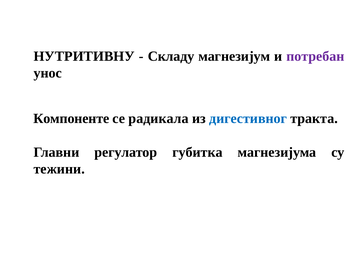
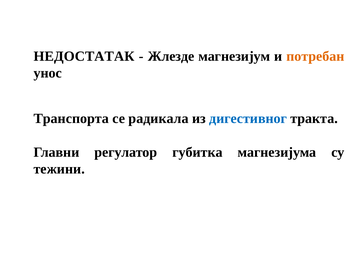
НУТРИТИВНУ: НУТРИТИВНУ -> НЕДОСТАТАК (84, 56)
Складу: Складу -> Жлезде (171, 56)
потребан colour: purple -> orange (315, 56)
Компоненте: Компоненте -> Транспорта (71, 119)
